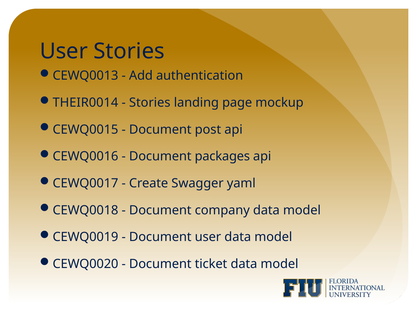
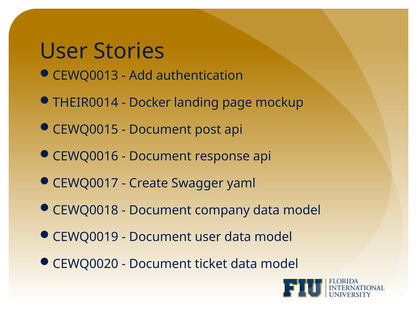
Stories: Stories -> Docker (150, 103)
packages: packages -> response (222, 156)
